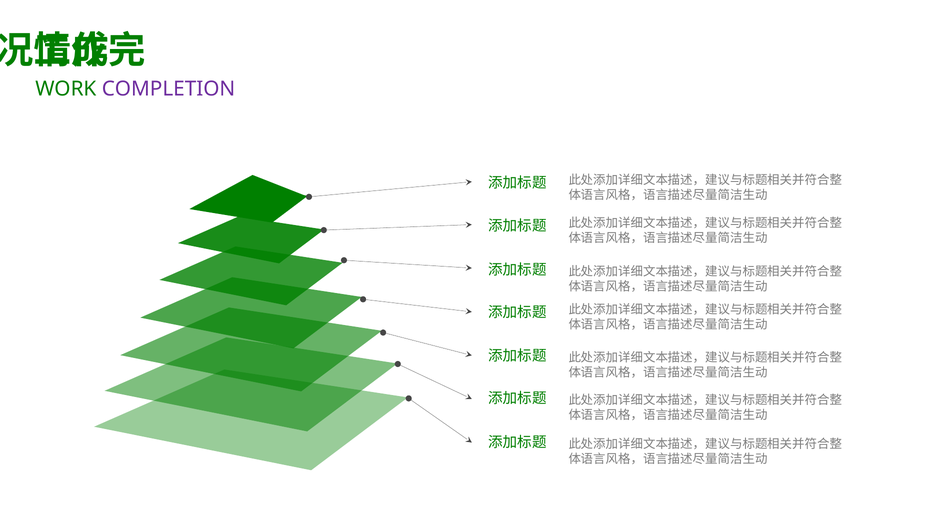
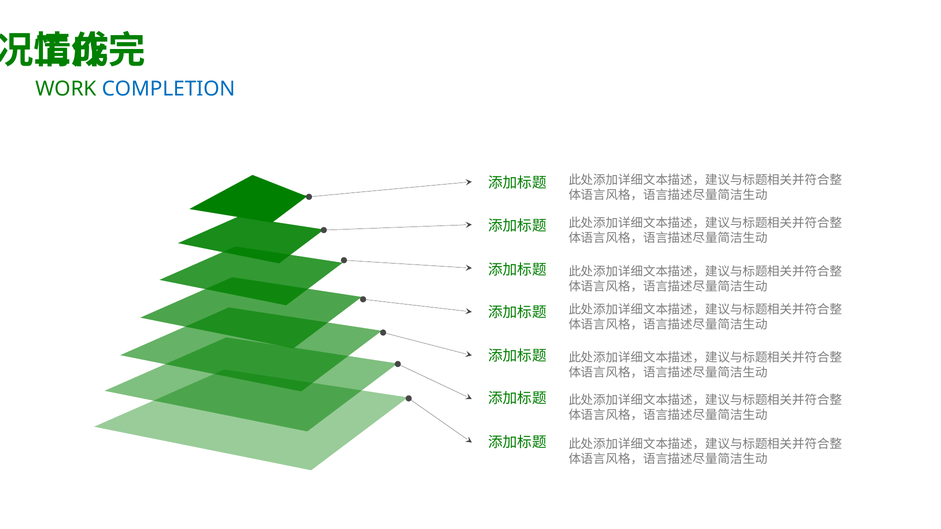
COMPLETION colour: purple -> blue (169, 89)
